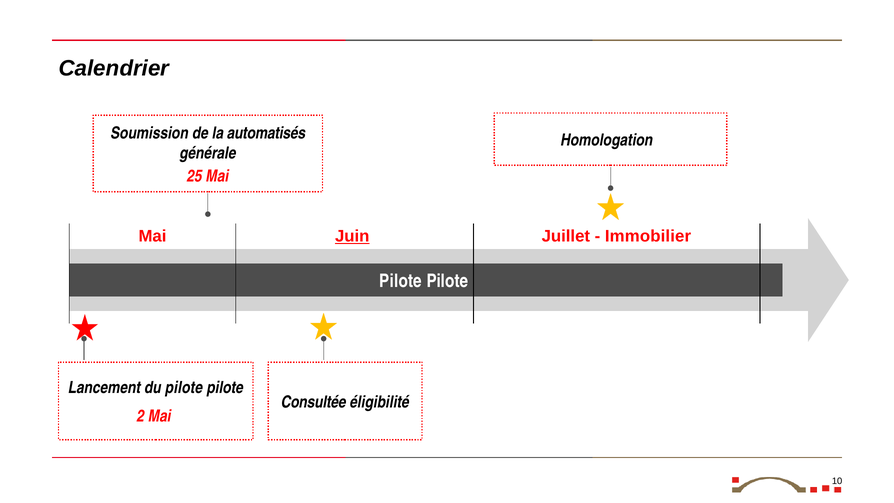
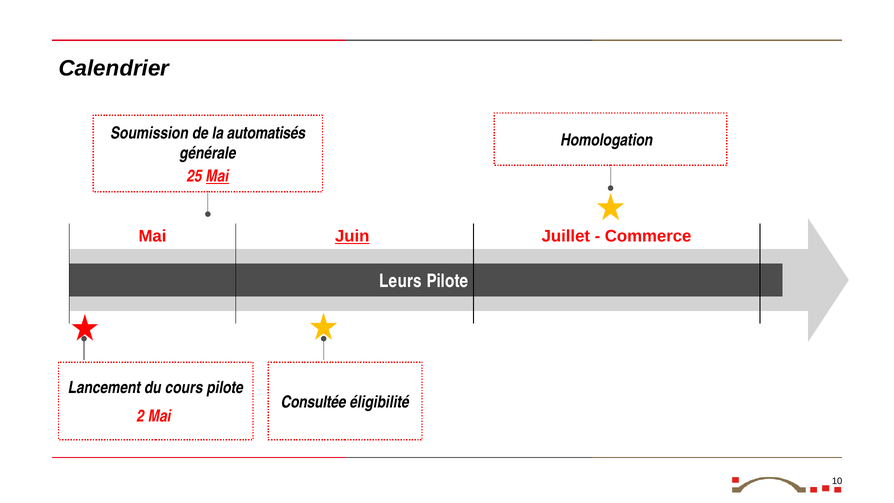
Mai underline: none -> present (217, 176)
Immobilier: Immobilier -> Commerce (648, 236)
Pilote: Pilote -> Leurs (401, 281)
du pilote: pilote -> cours (184, 388)
